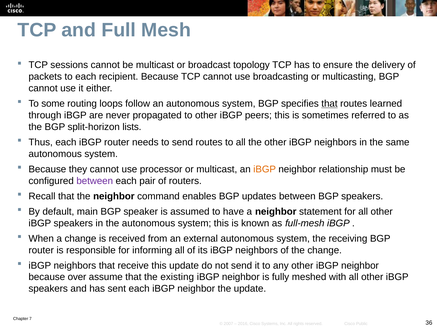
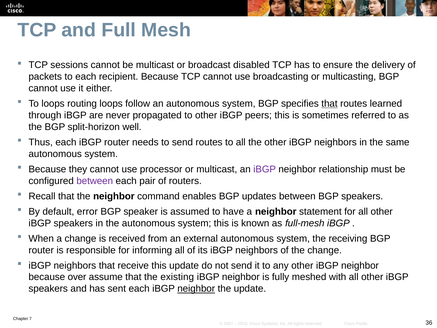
topology: topology -> disabled (251, 65)
To some: some -> loops (53, 104)
lists: lists -> well (132, 127)
iBGP colour: orange -> purple (265, 169)
main: main -> error (87, 211)
neighbor underline: none -> present (196, 289)
